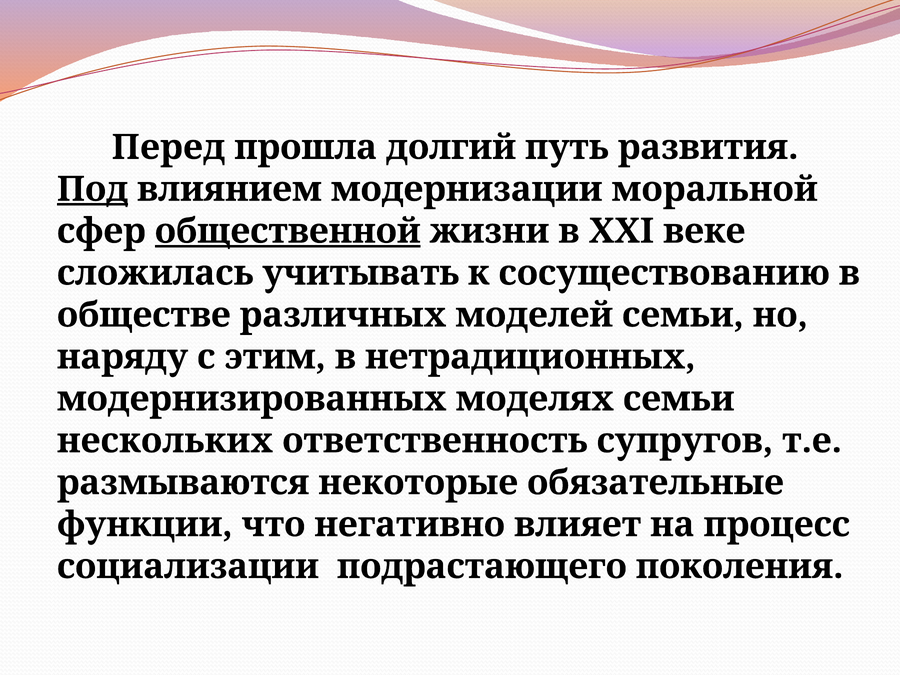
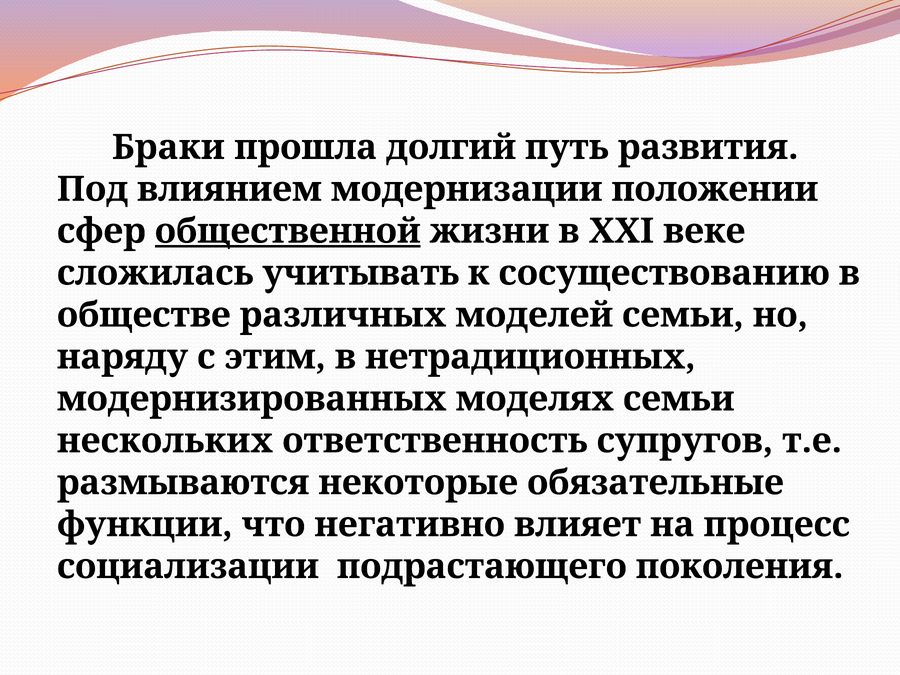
Перед: Перед -> Браки (168, 147)
Под underline: present -> none (93, 189)
моральной: моральной -> положении (715, 189)
